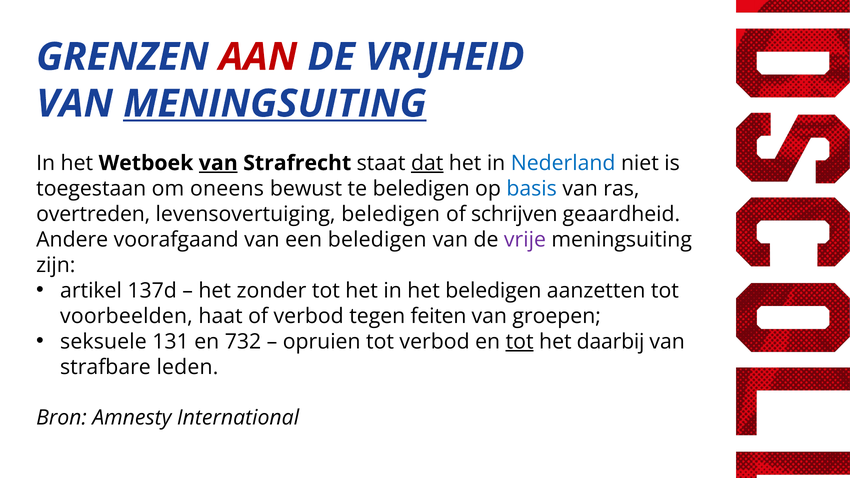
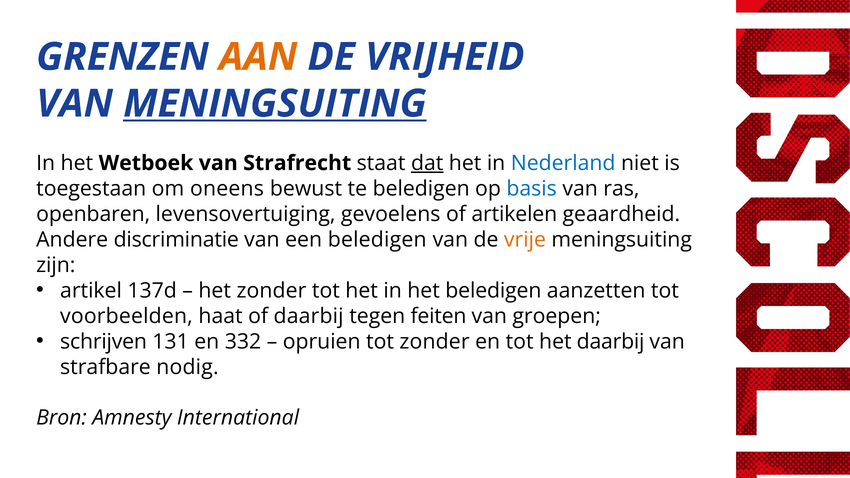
AAN colour: red -> orange (258, 57)
van underline: present -> none (218, 163)
overtreden: overtreden -> openbaren (93, 214)
levensovertuiging beledigen: beledigen -> gevoelens (391, 214)
schrijven: schrijven -> artikelen (514, 214)
voorafgaand: voorafgaand -> discriminatie (176, 240)
vrije colour: purple -> orange (525, 240)
of verbod: verbod -> daarbij (309, 316)
seksuele: seksuele -> schrijven (104, 342)
732: 732 -> 332 (243, 342)
tot verbod: verbod -> zonder (435, 342)
tot underline: present -> none (520, 342)
leden: leden -> nodig (187, 367)
